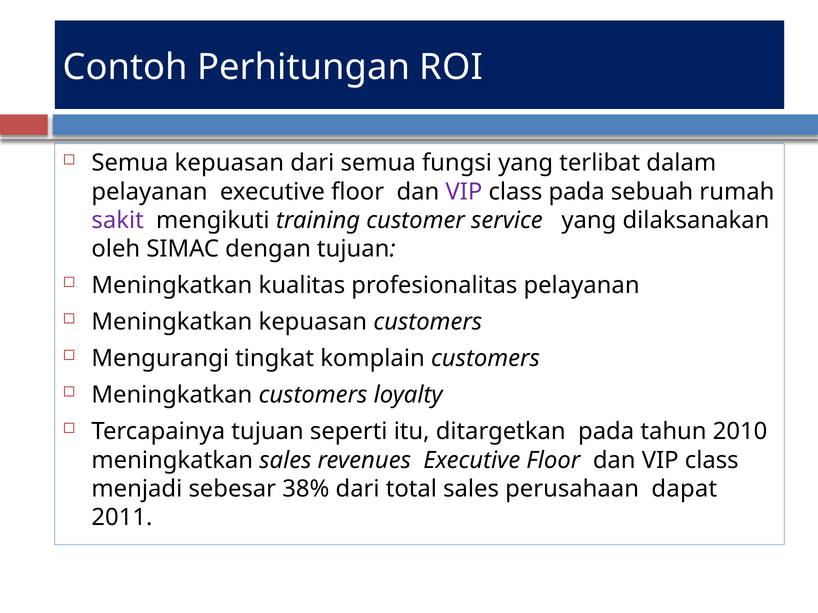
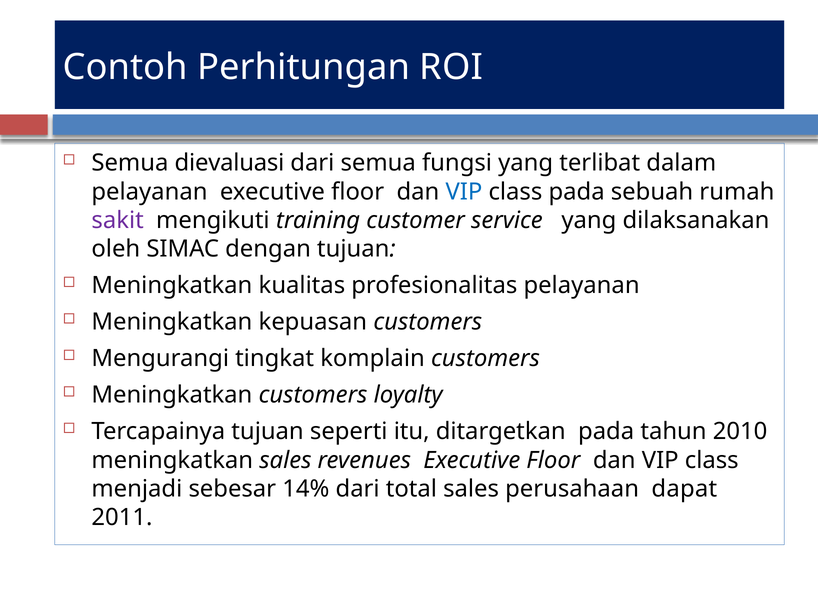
Semua kepuasan: kepuasan -> dievaluasi (229, 163)
VIP colour: purple -> blue (464, 192)
38%: 38% -> 14% (306, 489)
